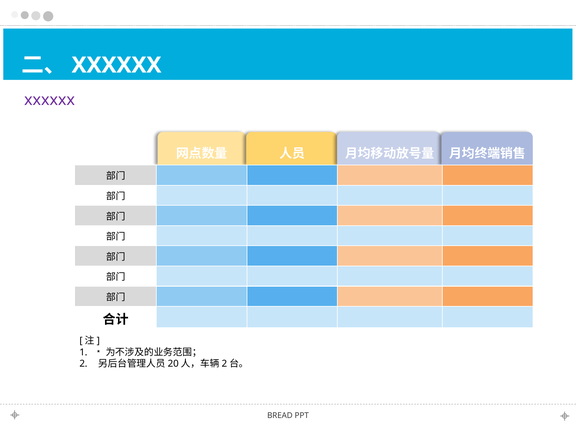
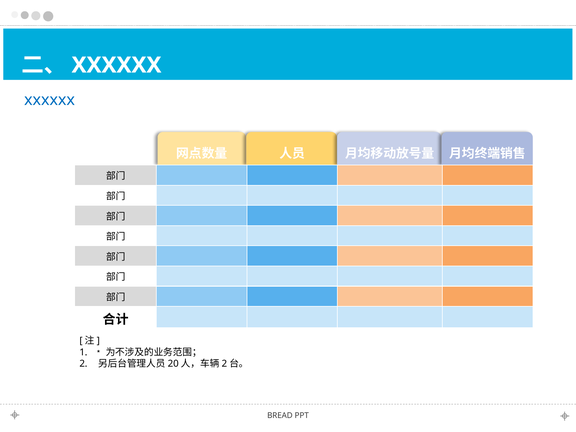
xxxxxx colour: purple -> blue (50, 100)
